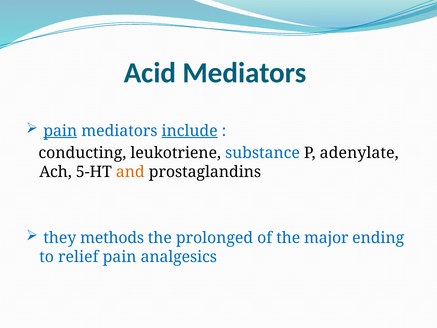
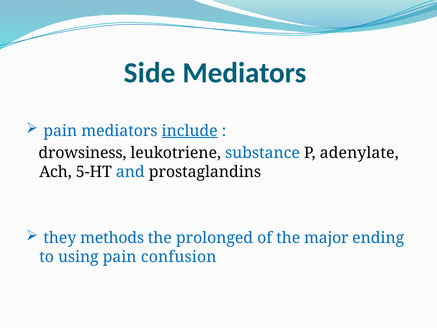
Acid: Acid -> Side (150, 73)
pain underline: present -> none (60, 131)
conducting: conducting -> drowsiness (82, 153)
and colour: orange -> blue (130, 172)
relief: relief -> using (78, 257)
analgesics: analgesics -> confusion (179, 257)
